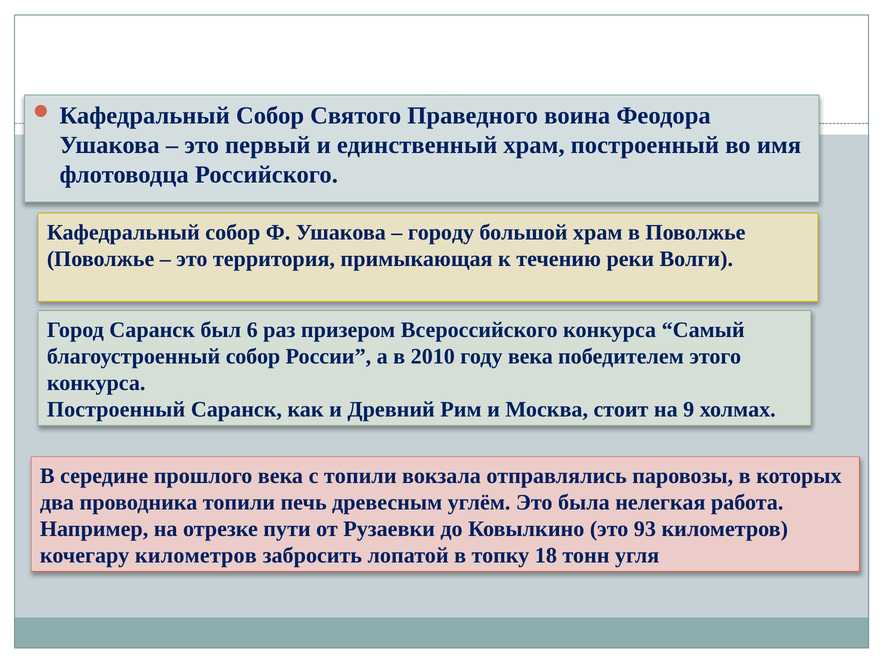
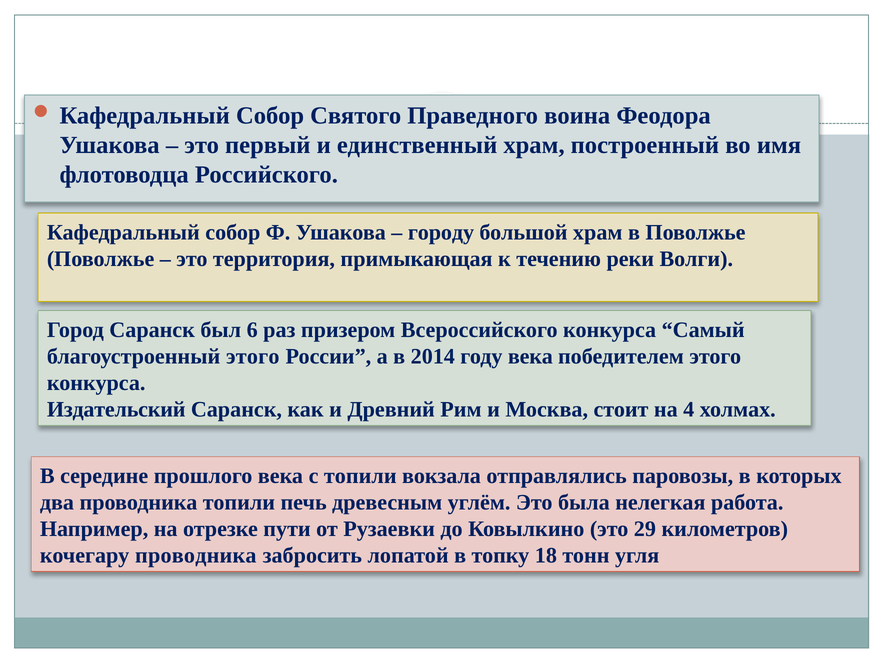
благоустроенный собор: собор -> этого (253, 356)
2010: 2010 -> 2014 (433, 356)
Построенный: Построенный -> Издательский (116, 409)
9: 9 -> 4 (689, 409)
93: 93 -> 29 (645, 529)
кочегару километров: километров -> проводника (196, 555)
